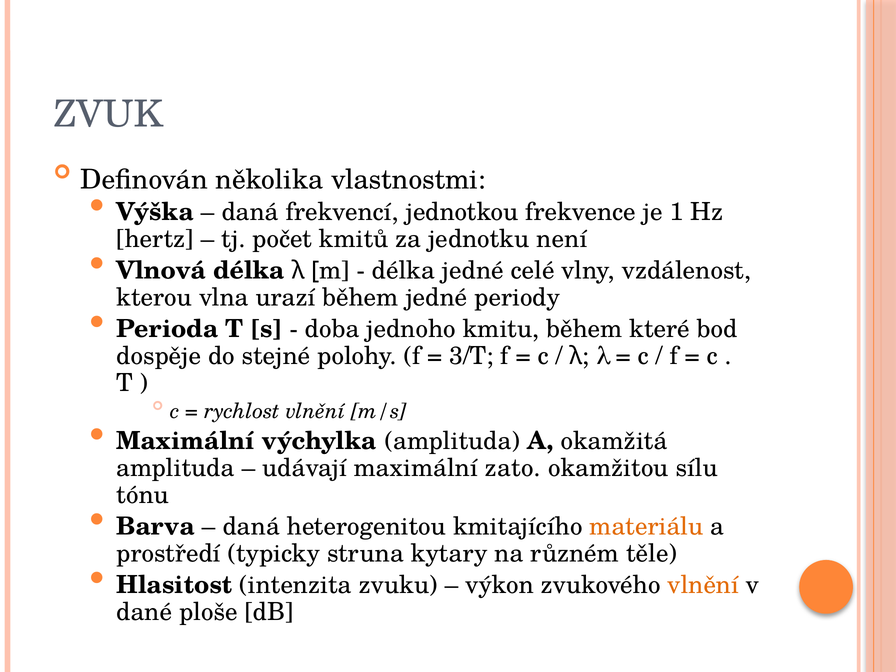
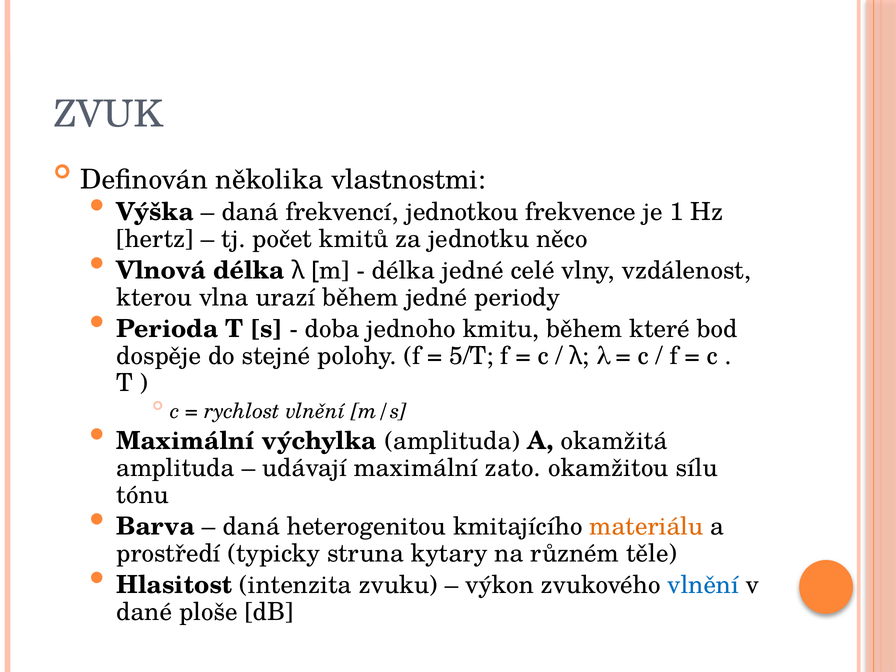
není: není -> něco (562, 239)
3/T: 3/T -> 5/T (471, 356)
vlnění colour: orange -> blue (703, 585)
